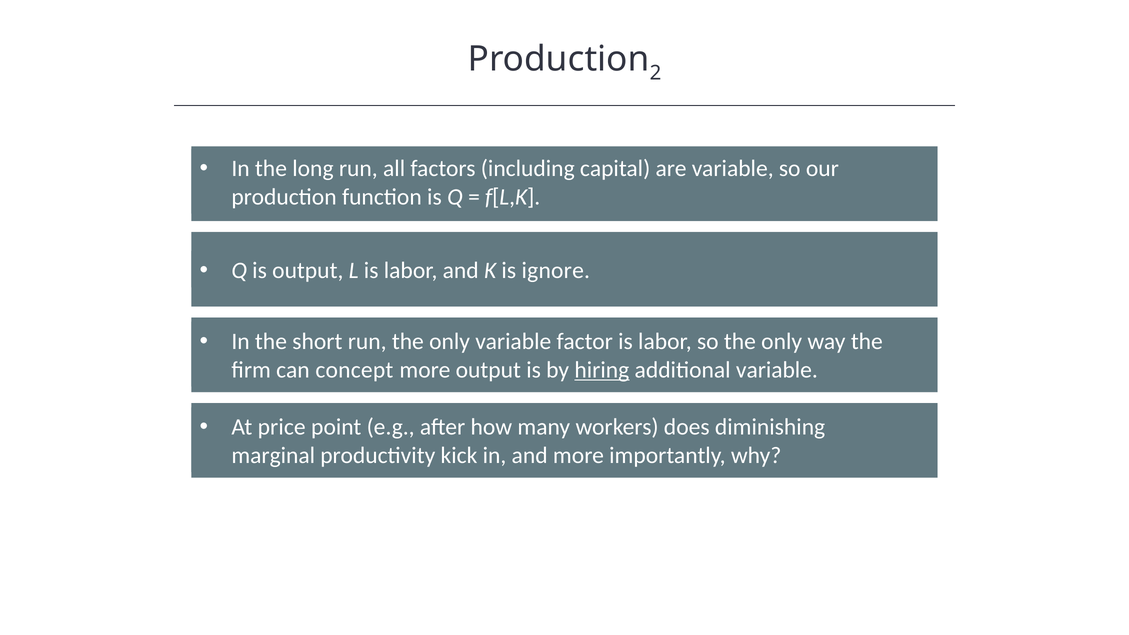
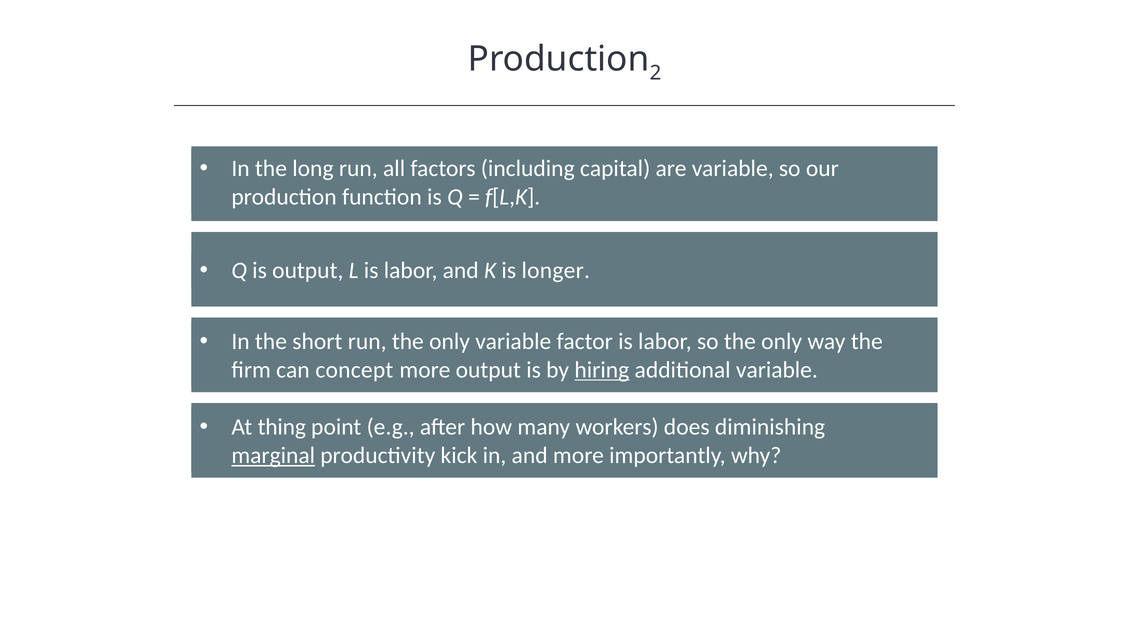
ignore: ignore -> longer (556, 271)
price: price -> thing (282, 427)
marginal underline: none -> present (273, 455)
